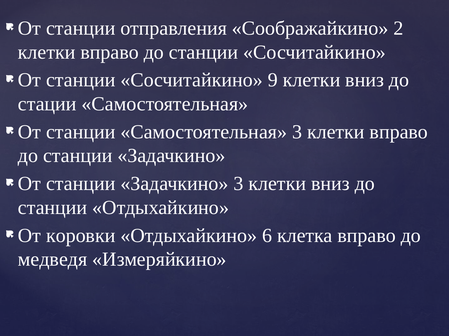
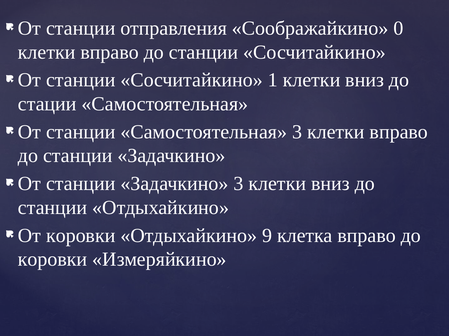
2: 2 -> 0 (398, 28)
9: 9 -> 1 (273, 80)
6: 6 -> 9 (267, 236)
медведя: медведя -> коровки (53, 260)
